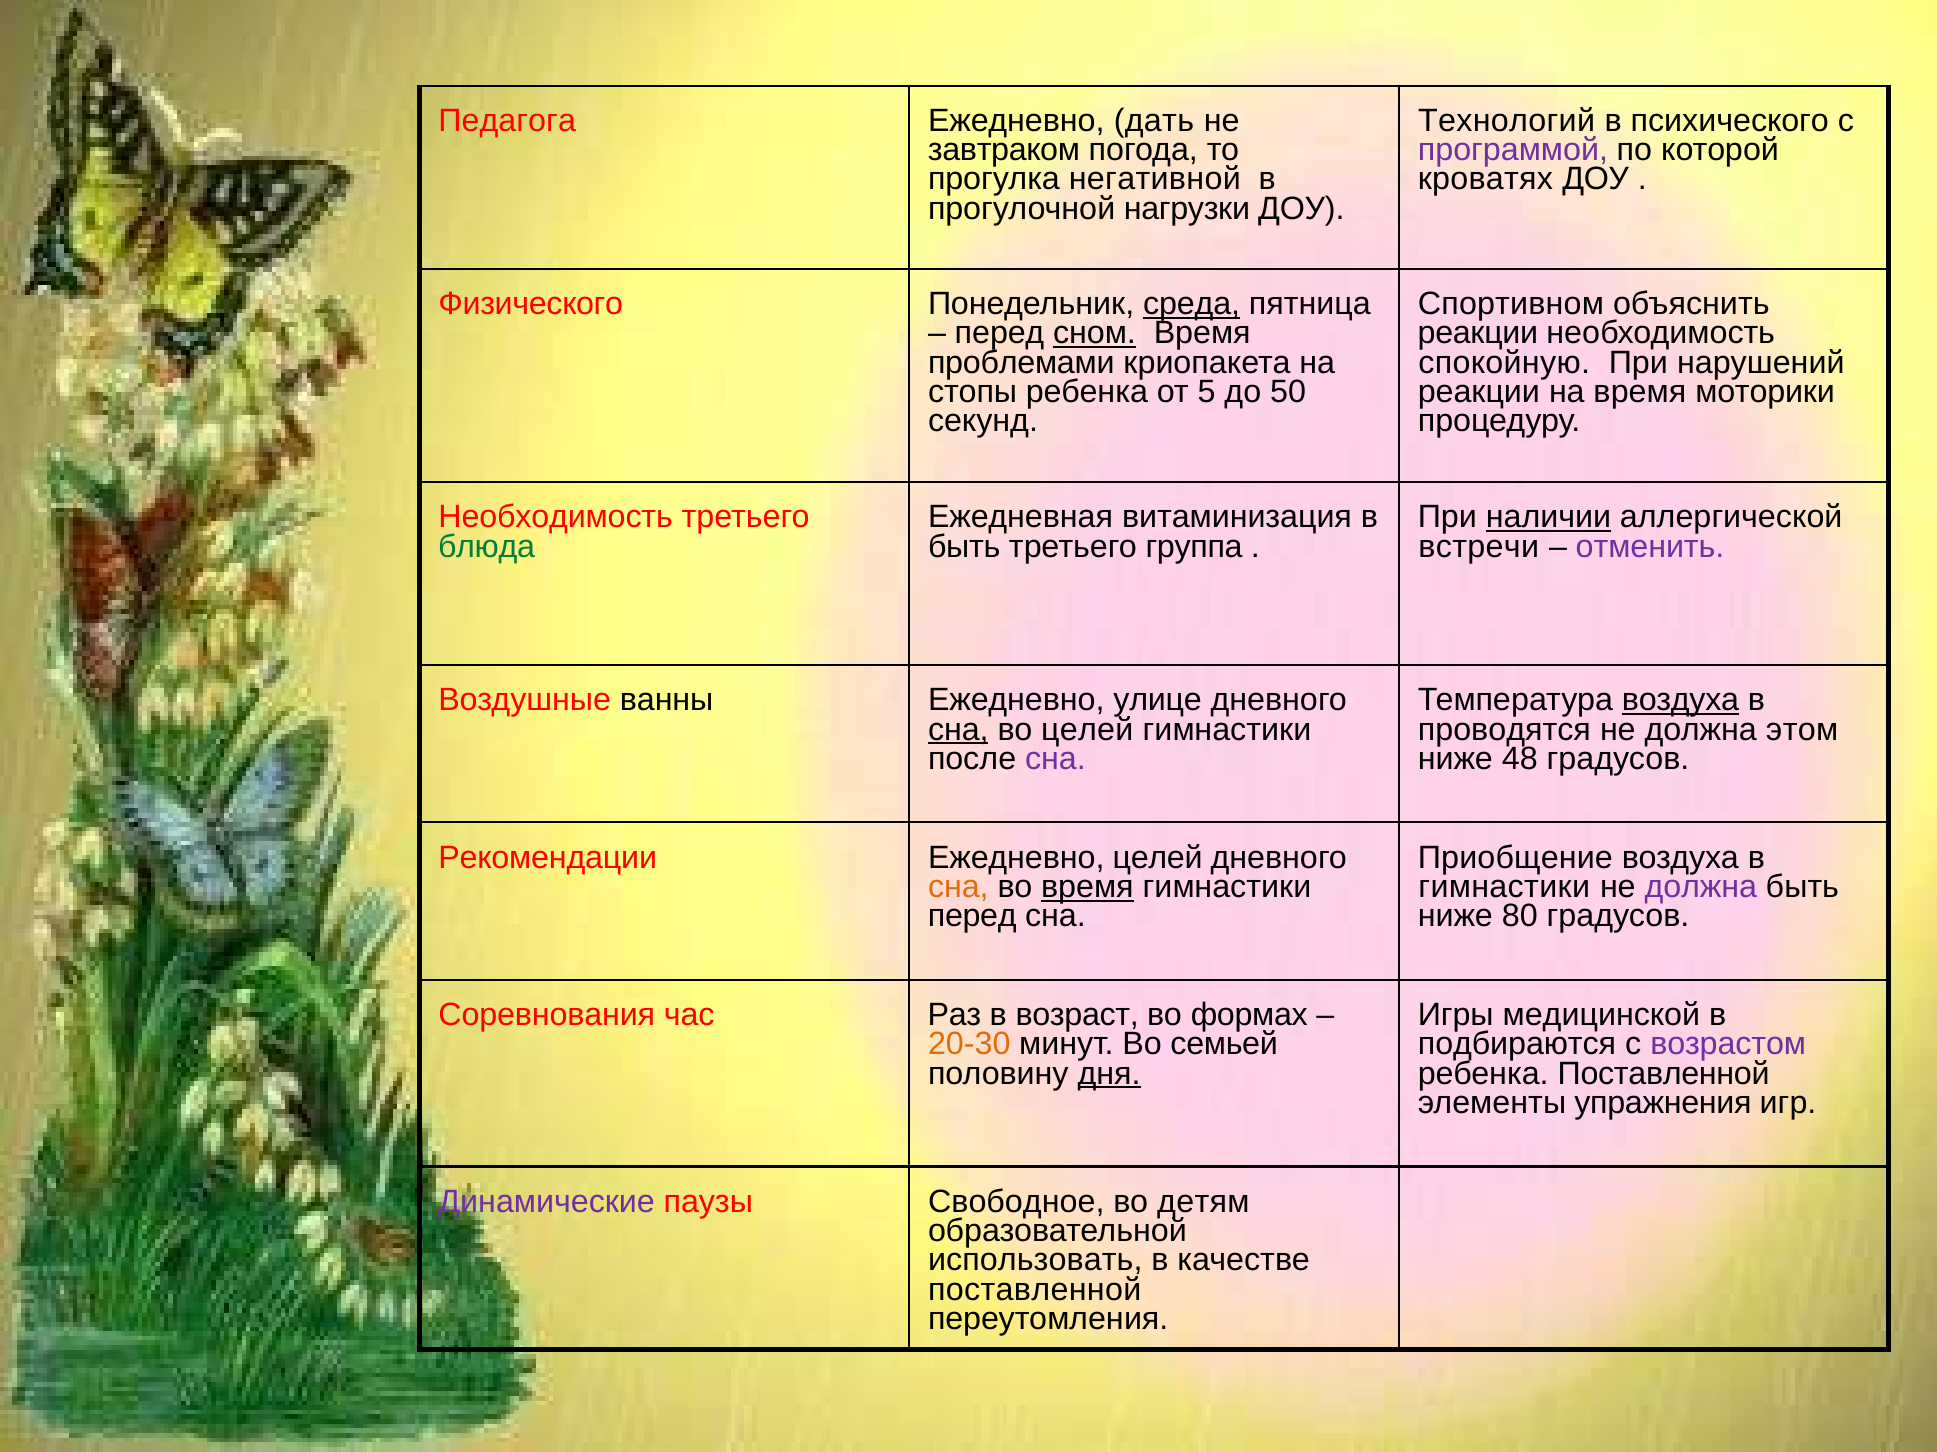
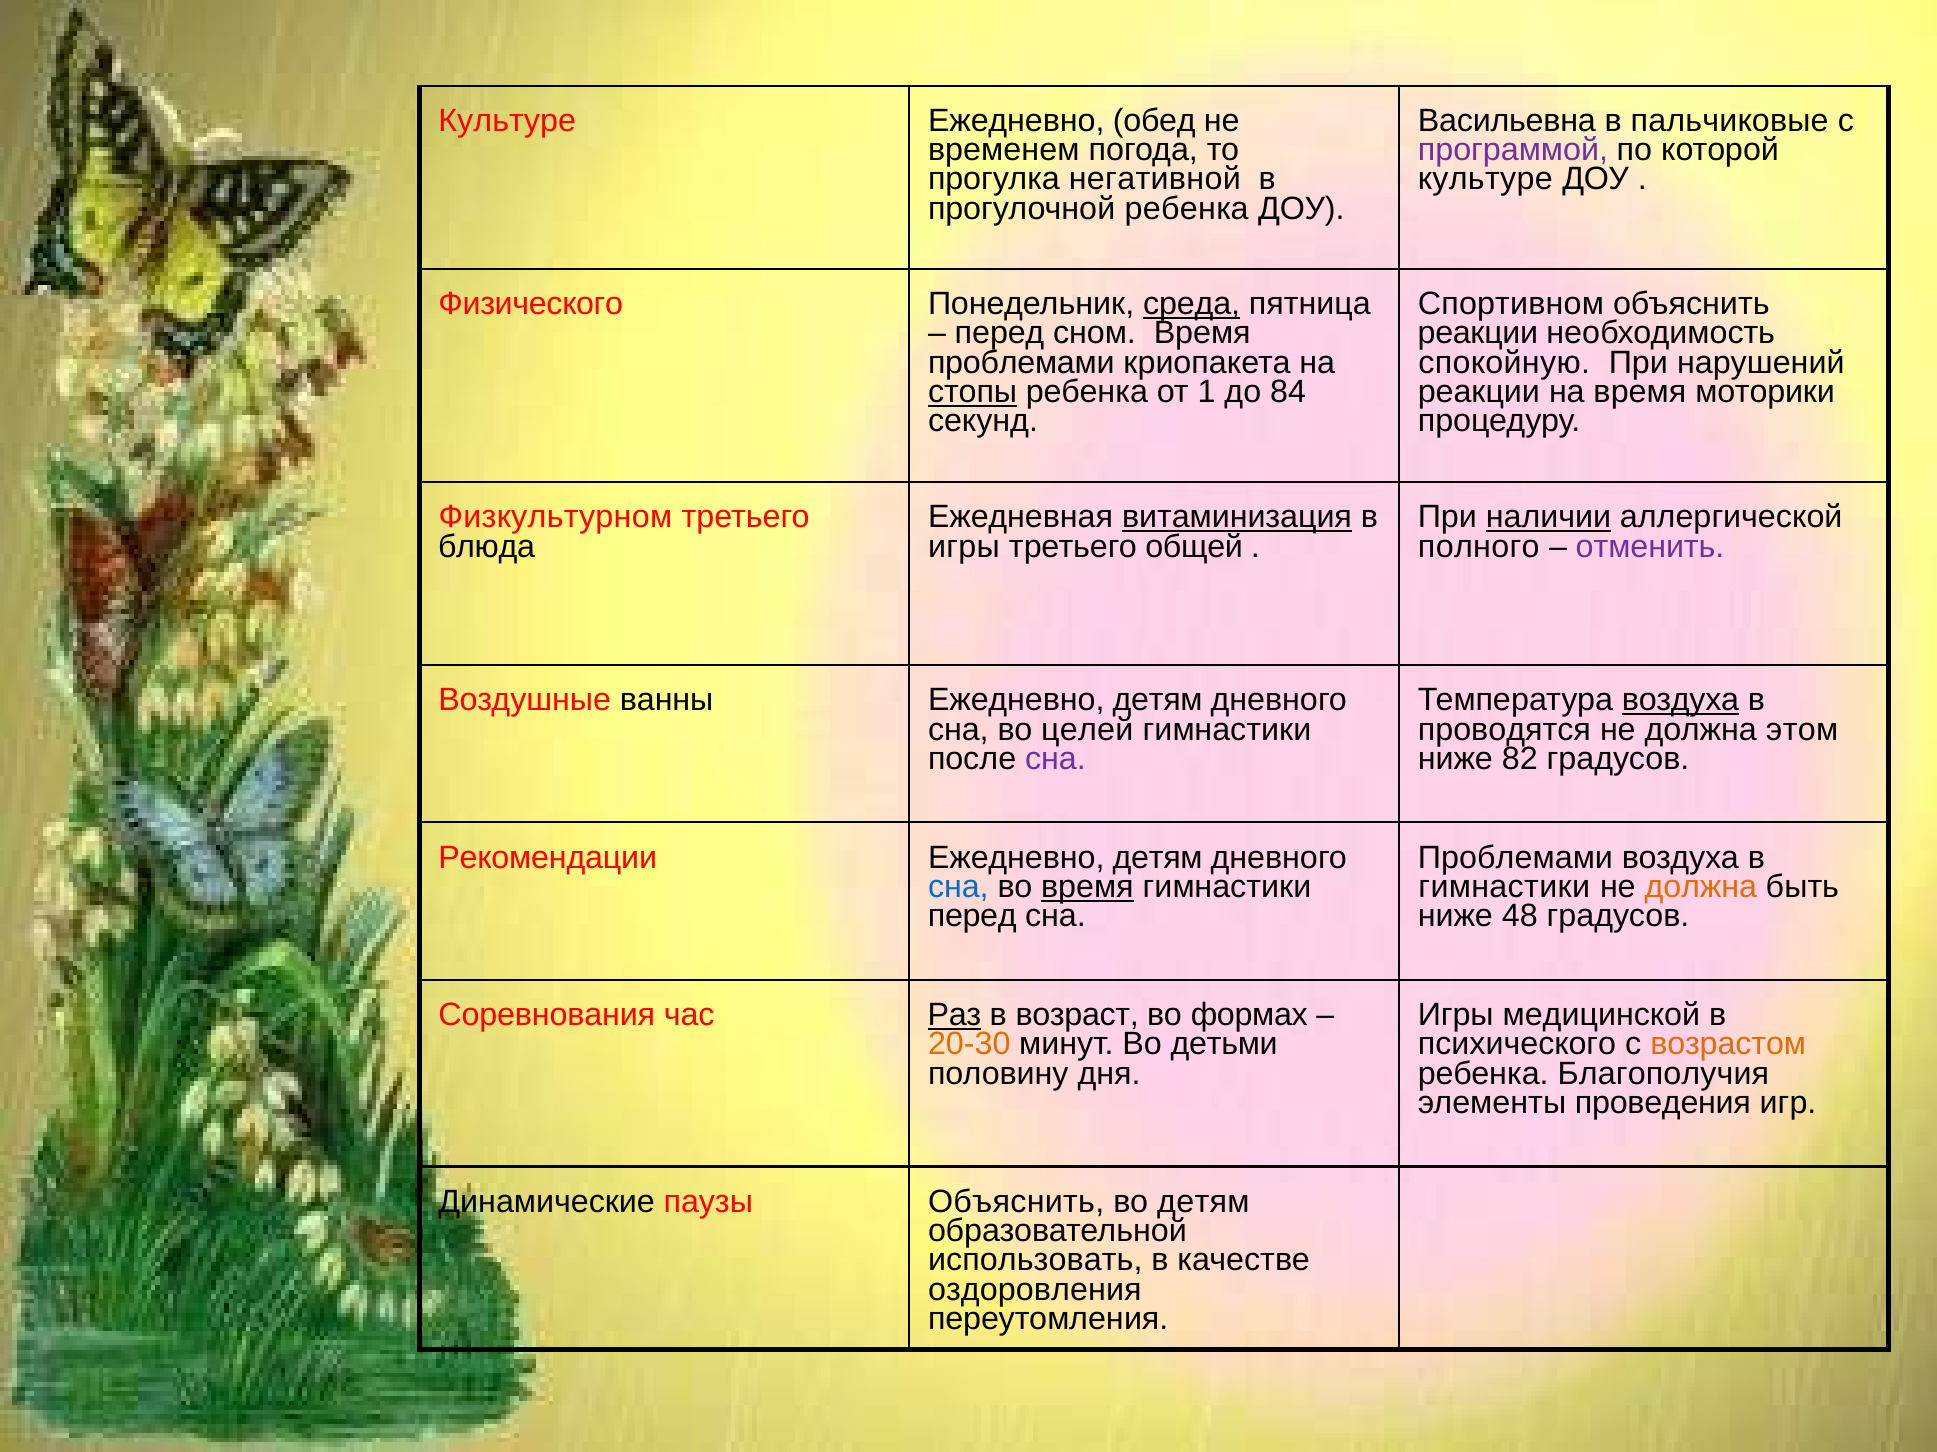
Педагога: Педагога -> Культуре (507, 121)
дать: дать -> обед (1154, 121)
Технологий: Технологий -> Васильевна (1507, 121)
психического: психического -> пальчиковые (1730, 121)
завтраком: завтраком -> временем (1004, 150)
кроватях: кроватях -> культуре (1485, 179)
прогулочной нагрузки: нагрузки -> ребенка (1187, 209)
сном underline: present -> none (1094, 333)
стопы underline: none -> present (973, 392)
5: 5 -> 1 (1207, 392)
50: 50 -> 84 (1288, 392)
Необходимость: Необходимость -> Физкультурном (555, 518)
витаминизация underline: none -> present (1237, 518)
блюда colour: green -> black (487, 547)
быть: быть -> игры (964, 547)
группа: группа -> общей (1194, 547)
встречи: встречи -> полного (1479, 547)
улице: улице -> детям (1158, 700)
сна underline: present -> none (958, 730)
48: 48 -> 82 (1520, 759)
целей: целей -> детям (1158, 858)
Приобщение: Приобщение -> Проблемами (1515, 858)
сна colour: orange -> blue (958, 887)
должна colour: purple -> orange (1701, 887)
80: 80 -> 48 (1520, 917)
Раз underline: none -> present (954, 1015)
семьей: семьей -> детьми (1224, 1045)
подбираются: подбираются -> психического (1517, 1045)
возрастом colour: purple -> orange (1728, 1045)
дня underline: present -> none (1109, 1074)
ребенка Поставленной: Поставленной -> Благополучия (1663, 1074)
упражнения: упражнения -> проведения (1663, 1103)
Динамические colour: purple -> black (547, 1202)
паузы Свободное: Свободное -> Объяснить (1016, 1202)
поставленной: поставленной -> оздоровления (1035, 1290)
